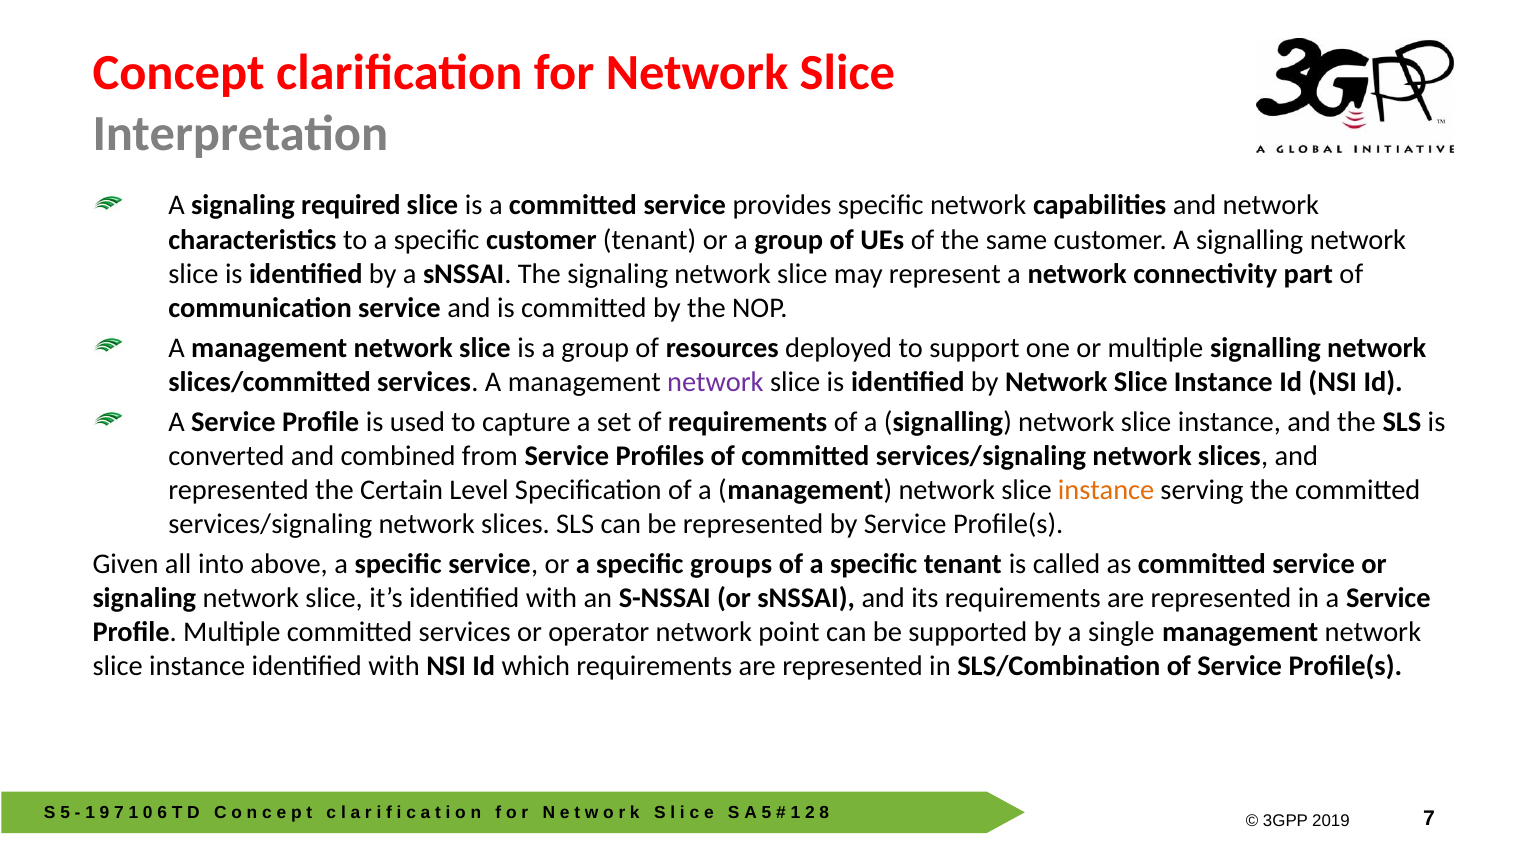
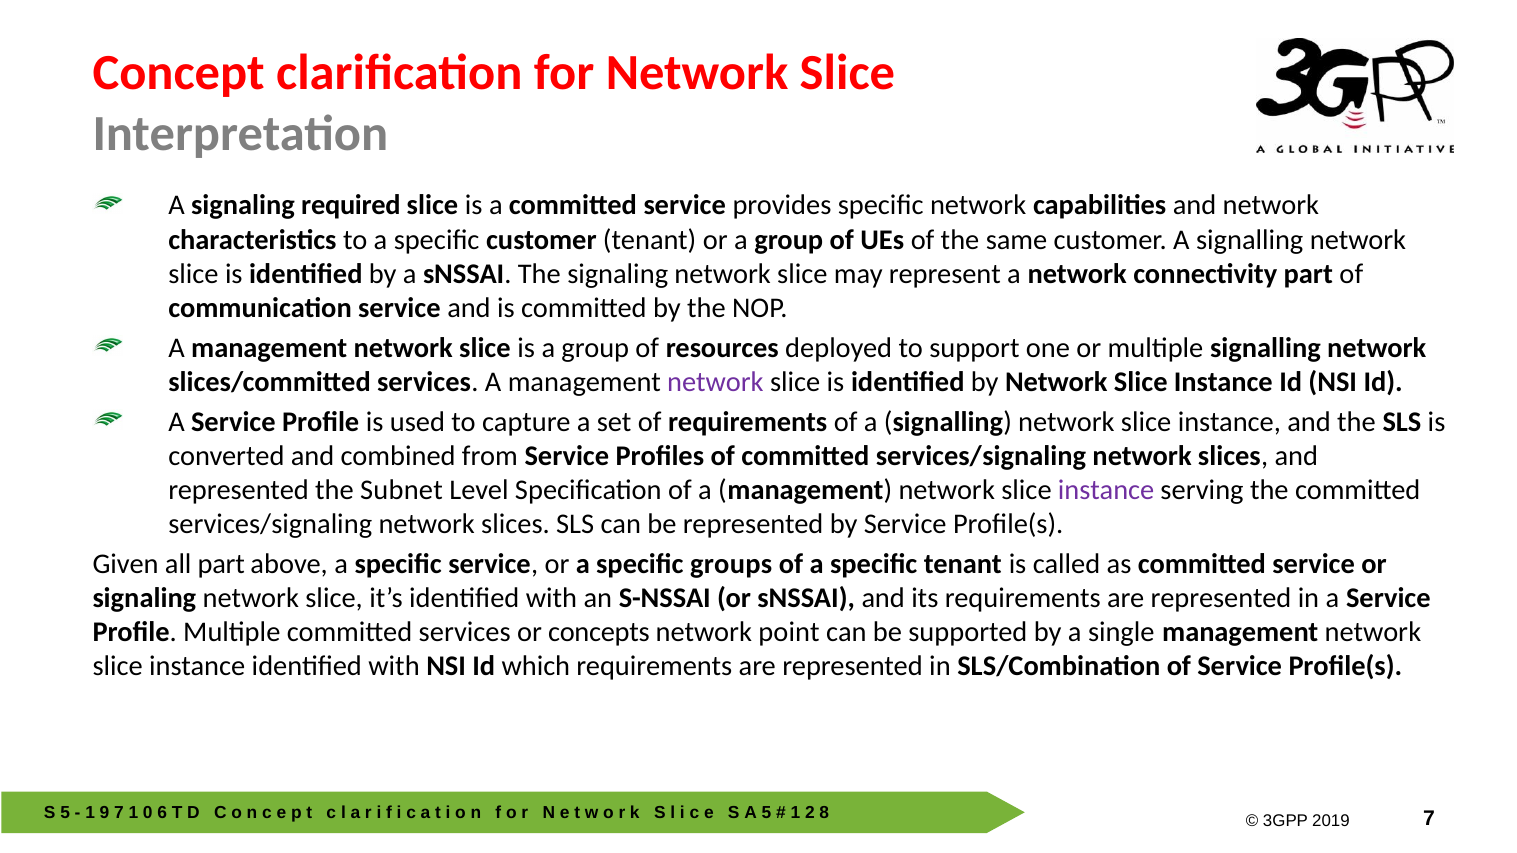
Certain: Certain -> Subnet (401, 490)
instance colour: orange -> purple (1106, 490)
all into: into -> part (221, 564)
operator: operator -> concepts (599, 632)
